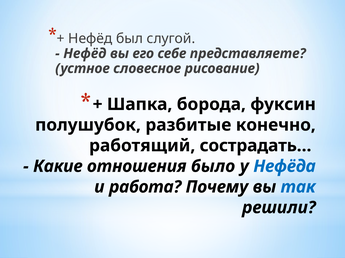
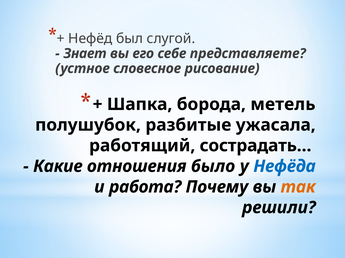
Нефёд: Нефёд -> Знает (85, 54)
фуксин: фуксин -> метель (283, 105)
конечно: конечно -> ужасала (276, 125)
так colour: blue -> orange (298, 187)
